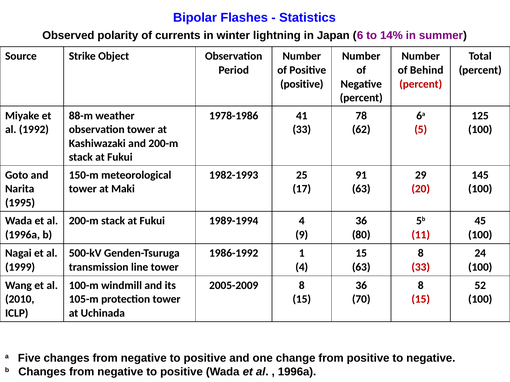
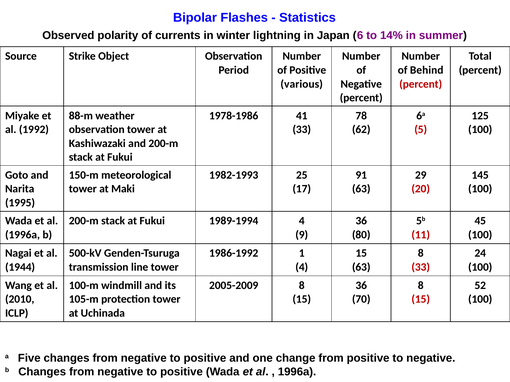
positive: positive -> various (302, 84)
1999: 1999 -> 1944 (20, 267)
